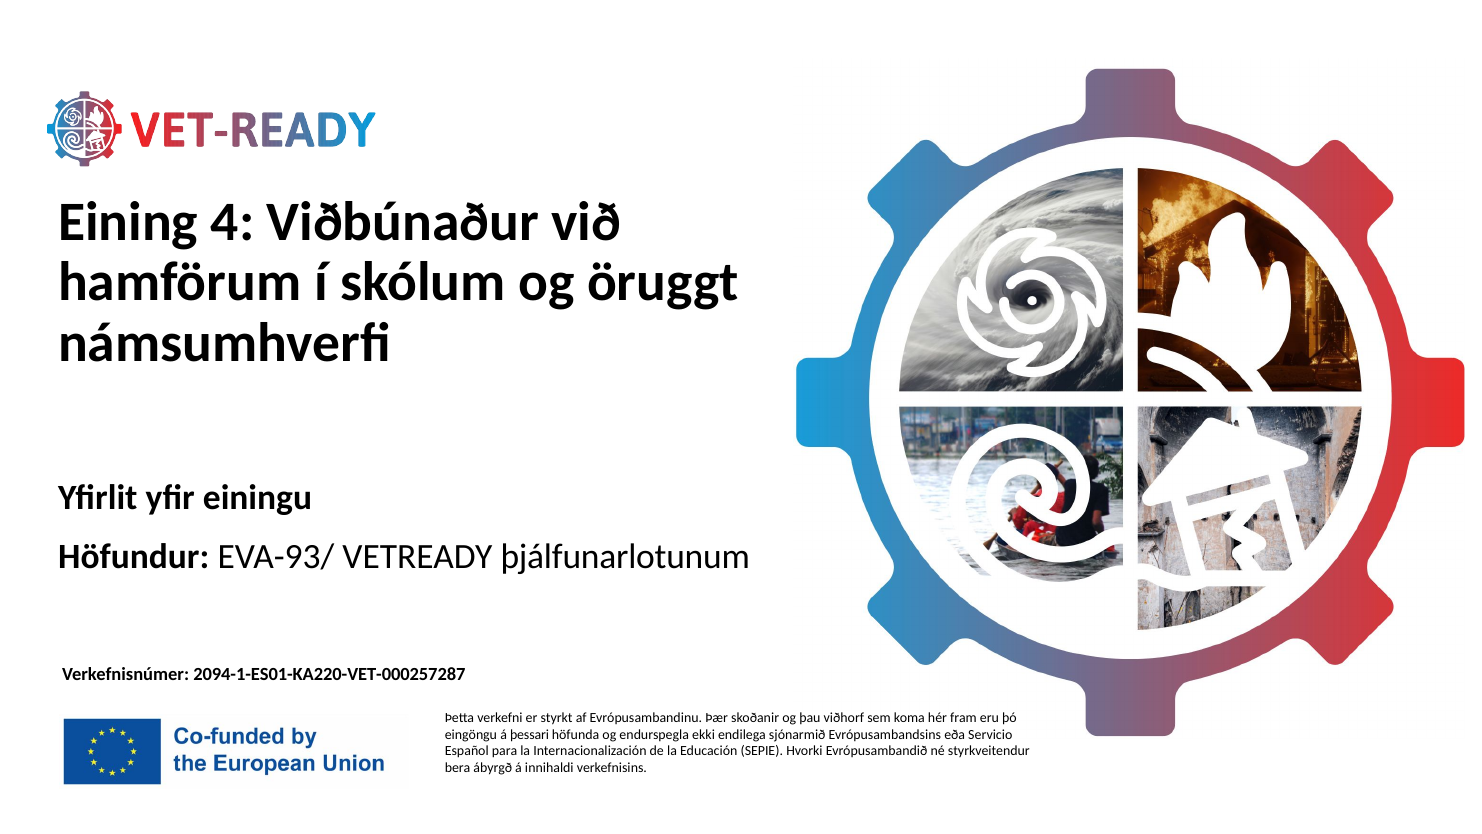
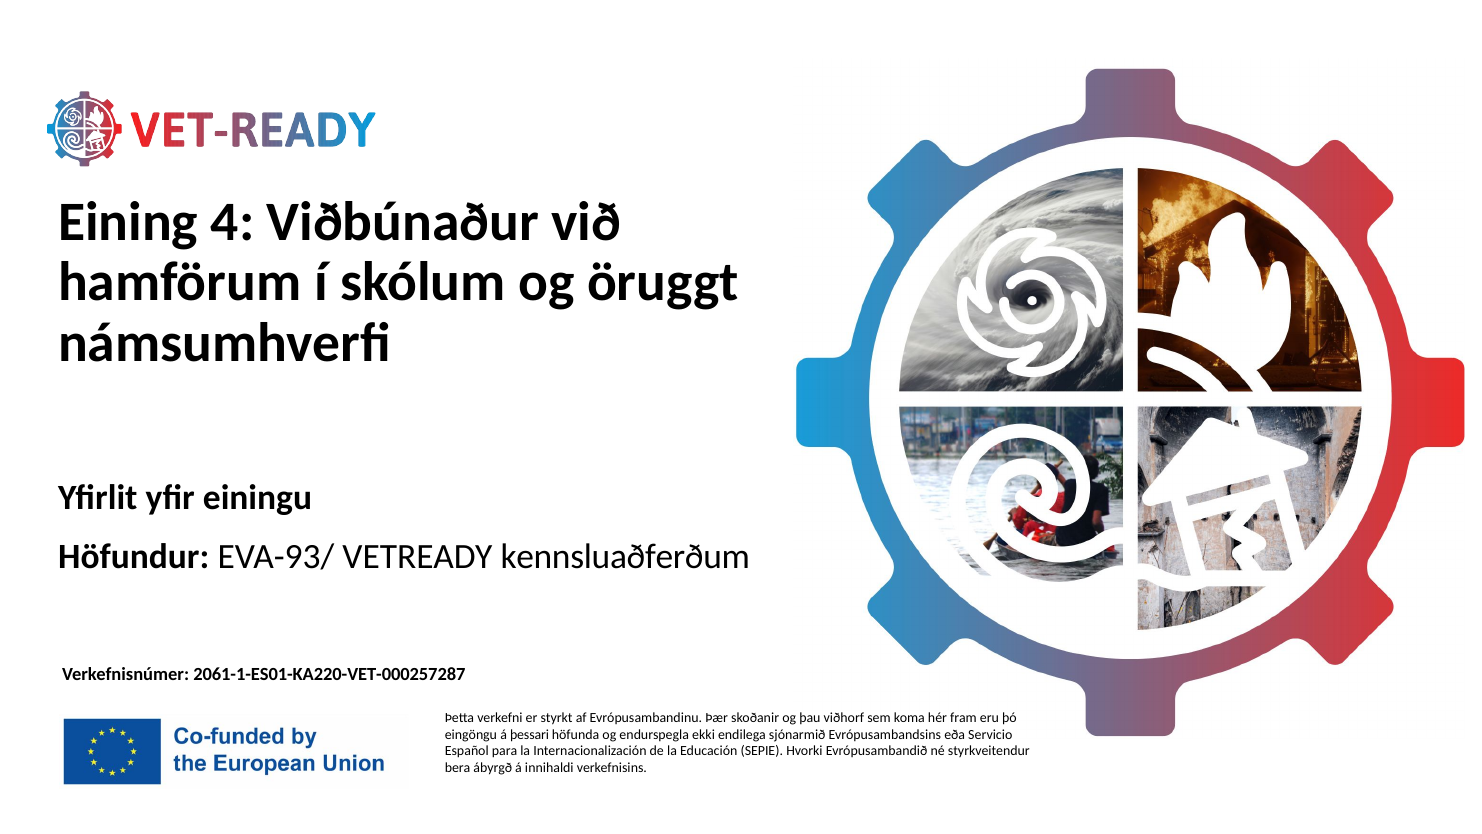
þjálfunarlotunum: þjálfunarlotunum -> kennsluaðferðum (625, 556)
2094-1-ES01-KA220-VET-000257287: 2094-1-ES01-KA220-VET-000257287 -> 2061-1-ES01-KA220-VET-000257287 (329, 674)
